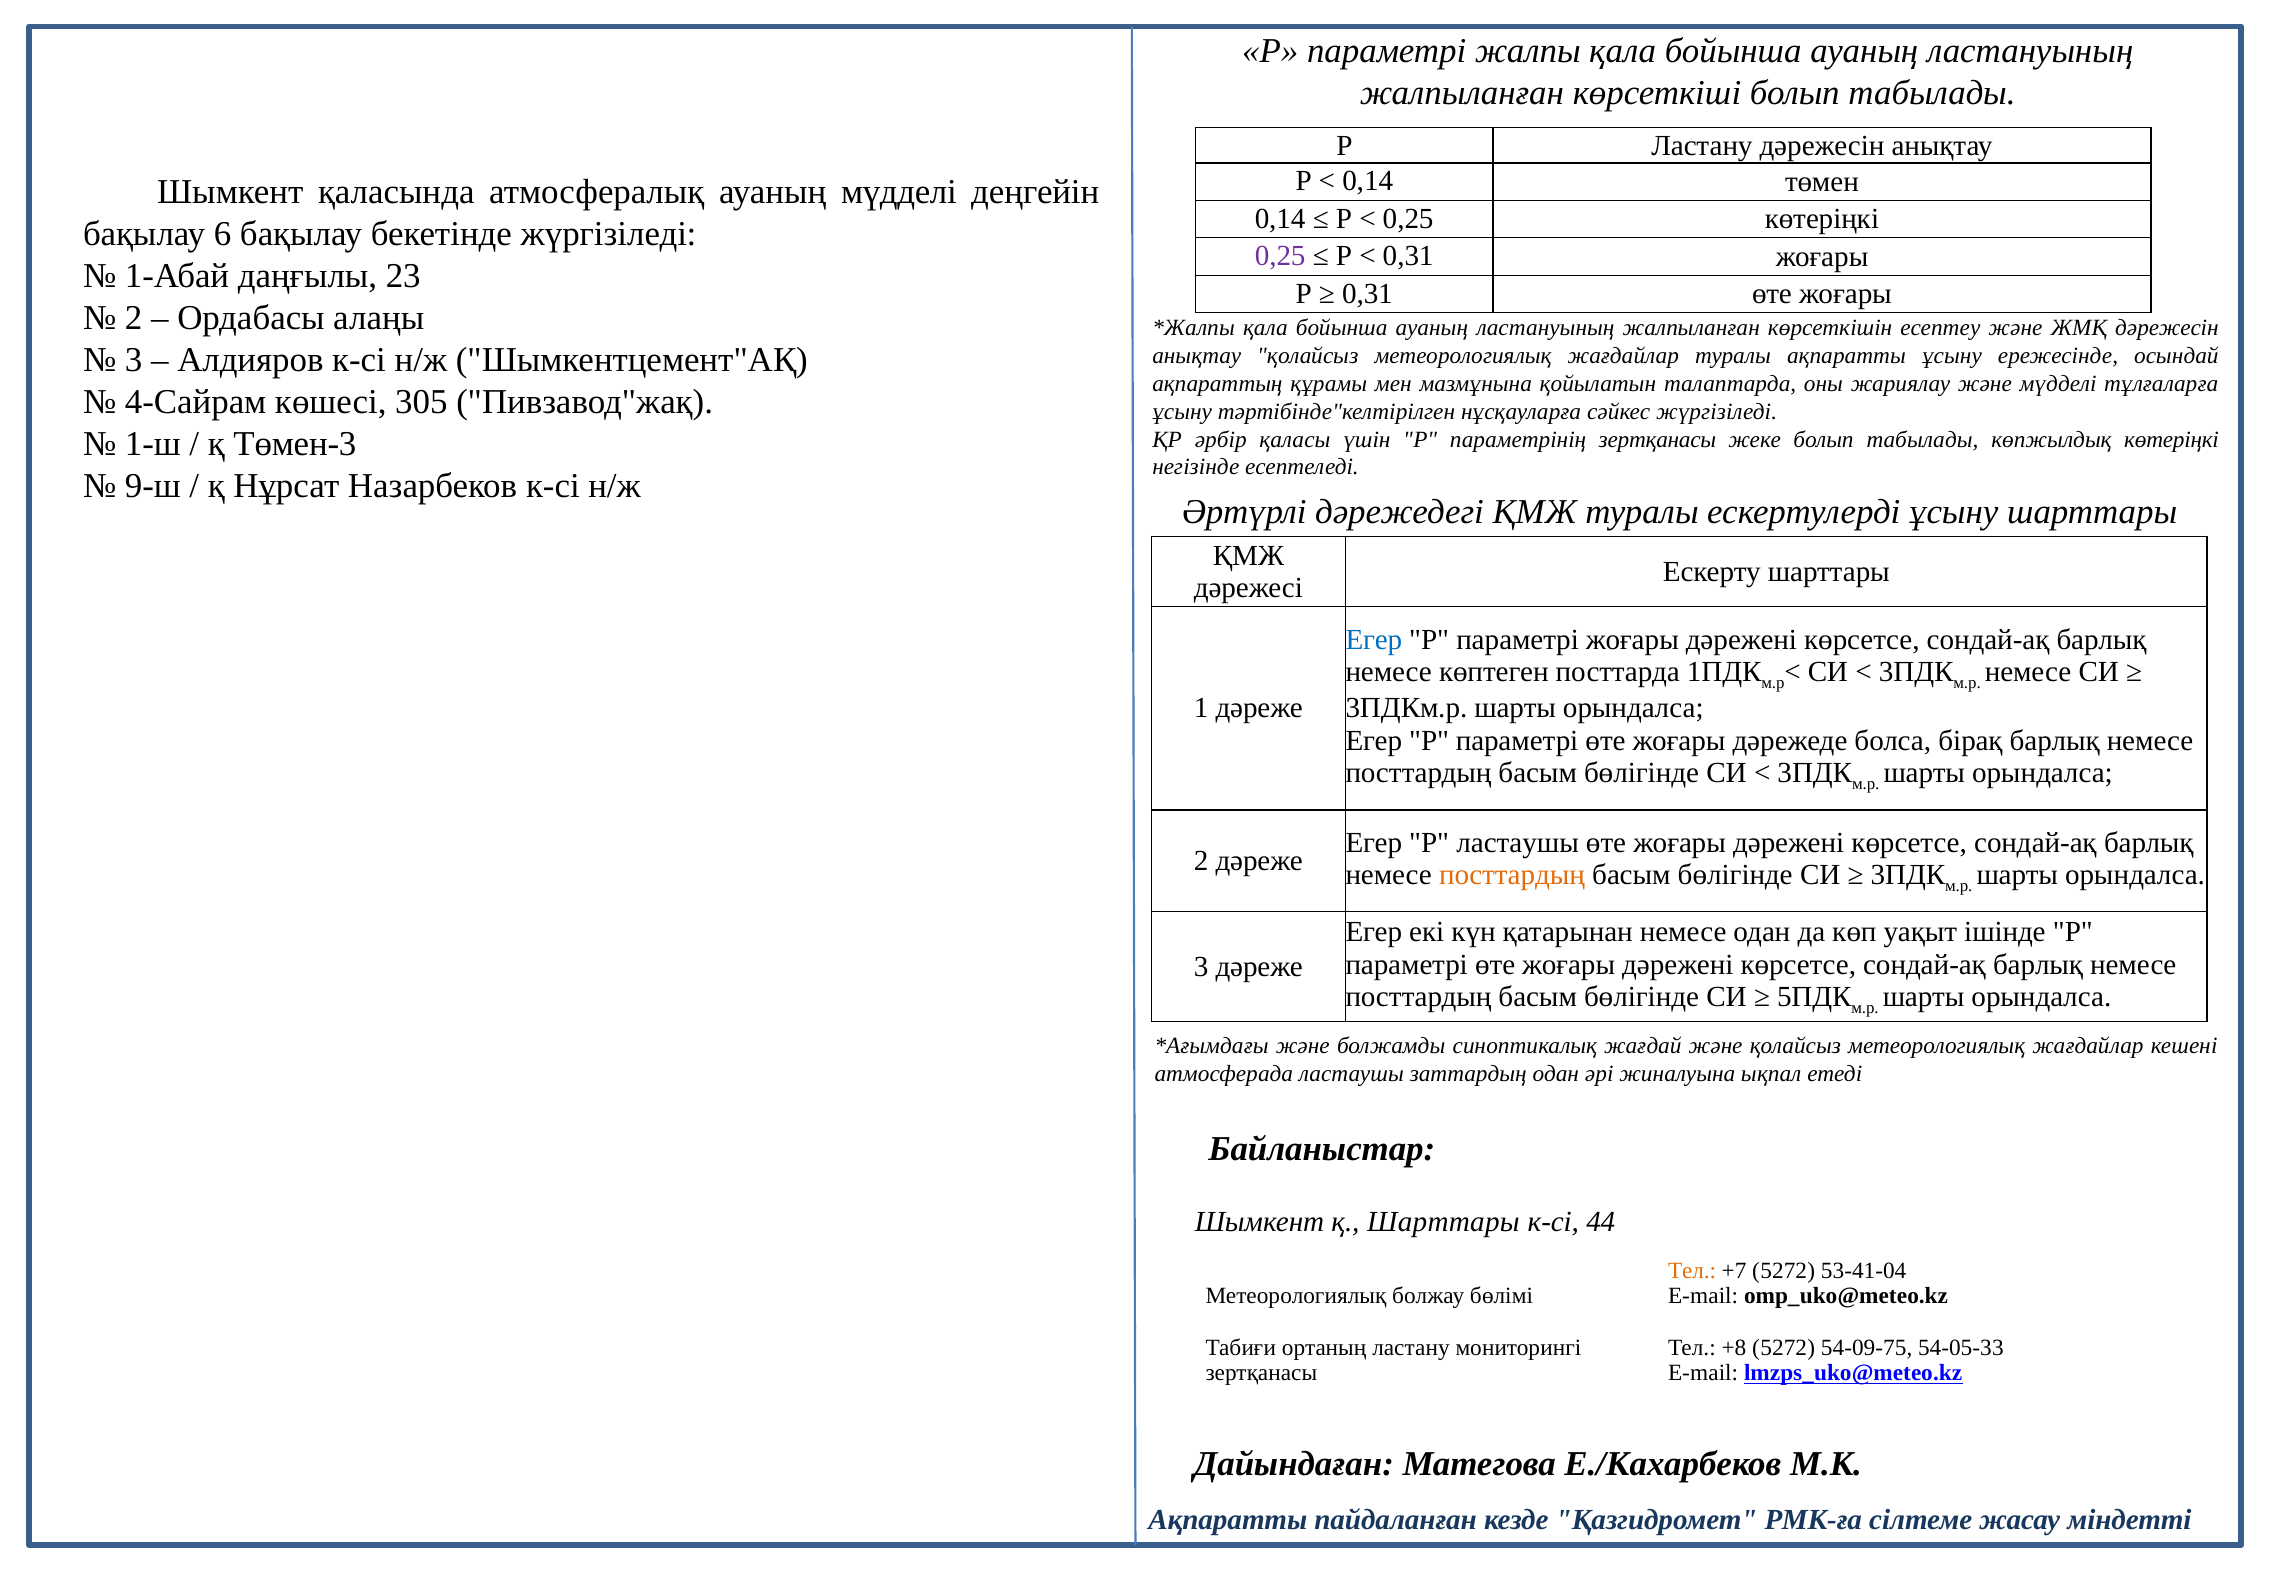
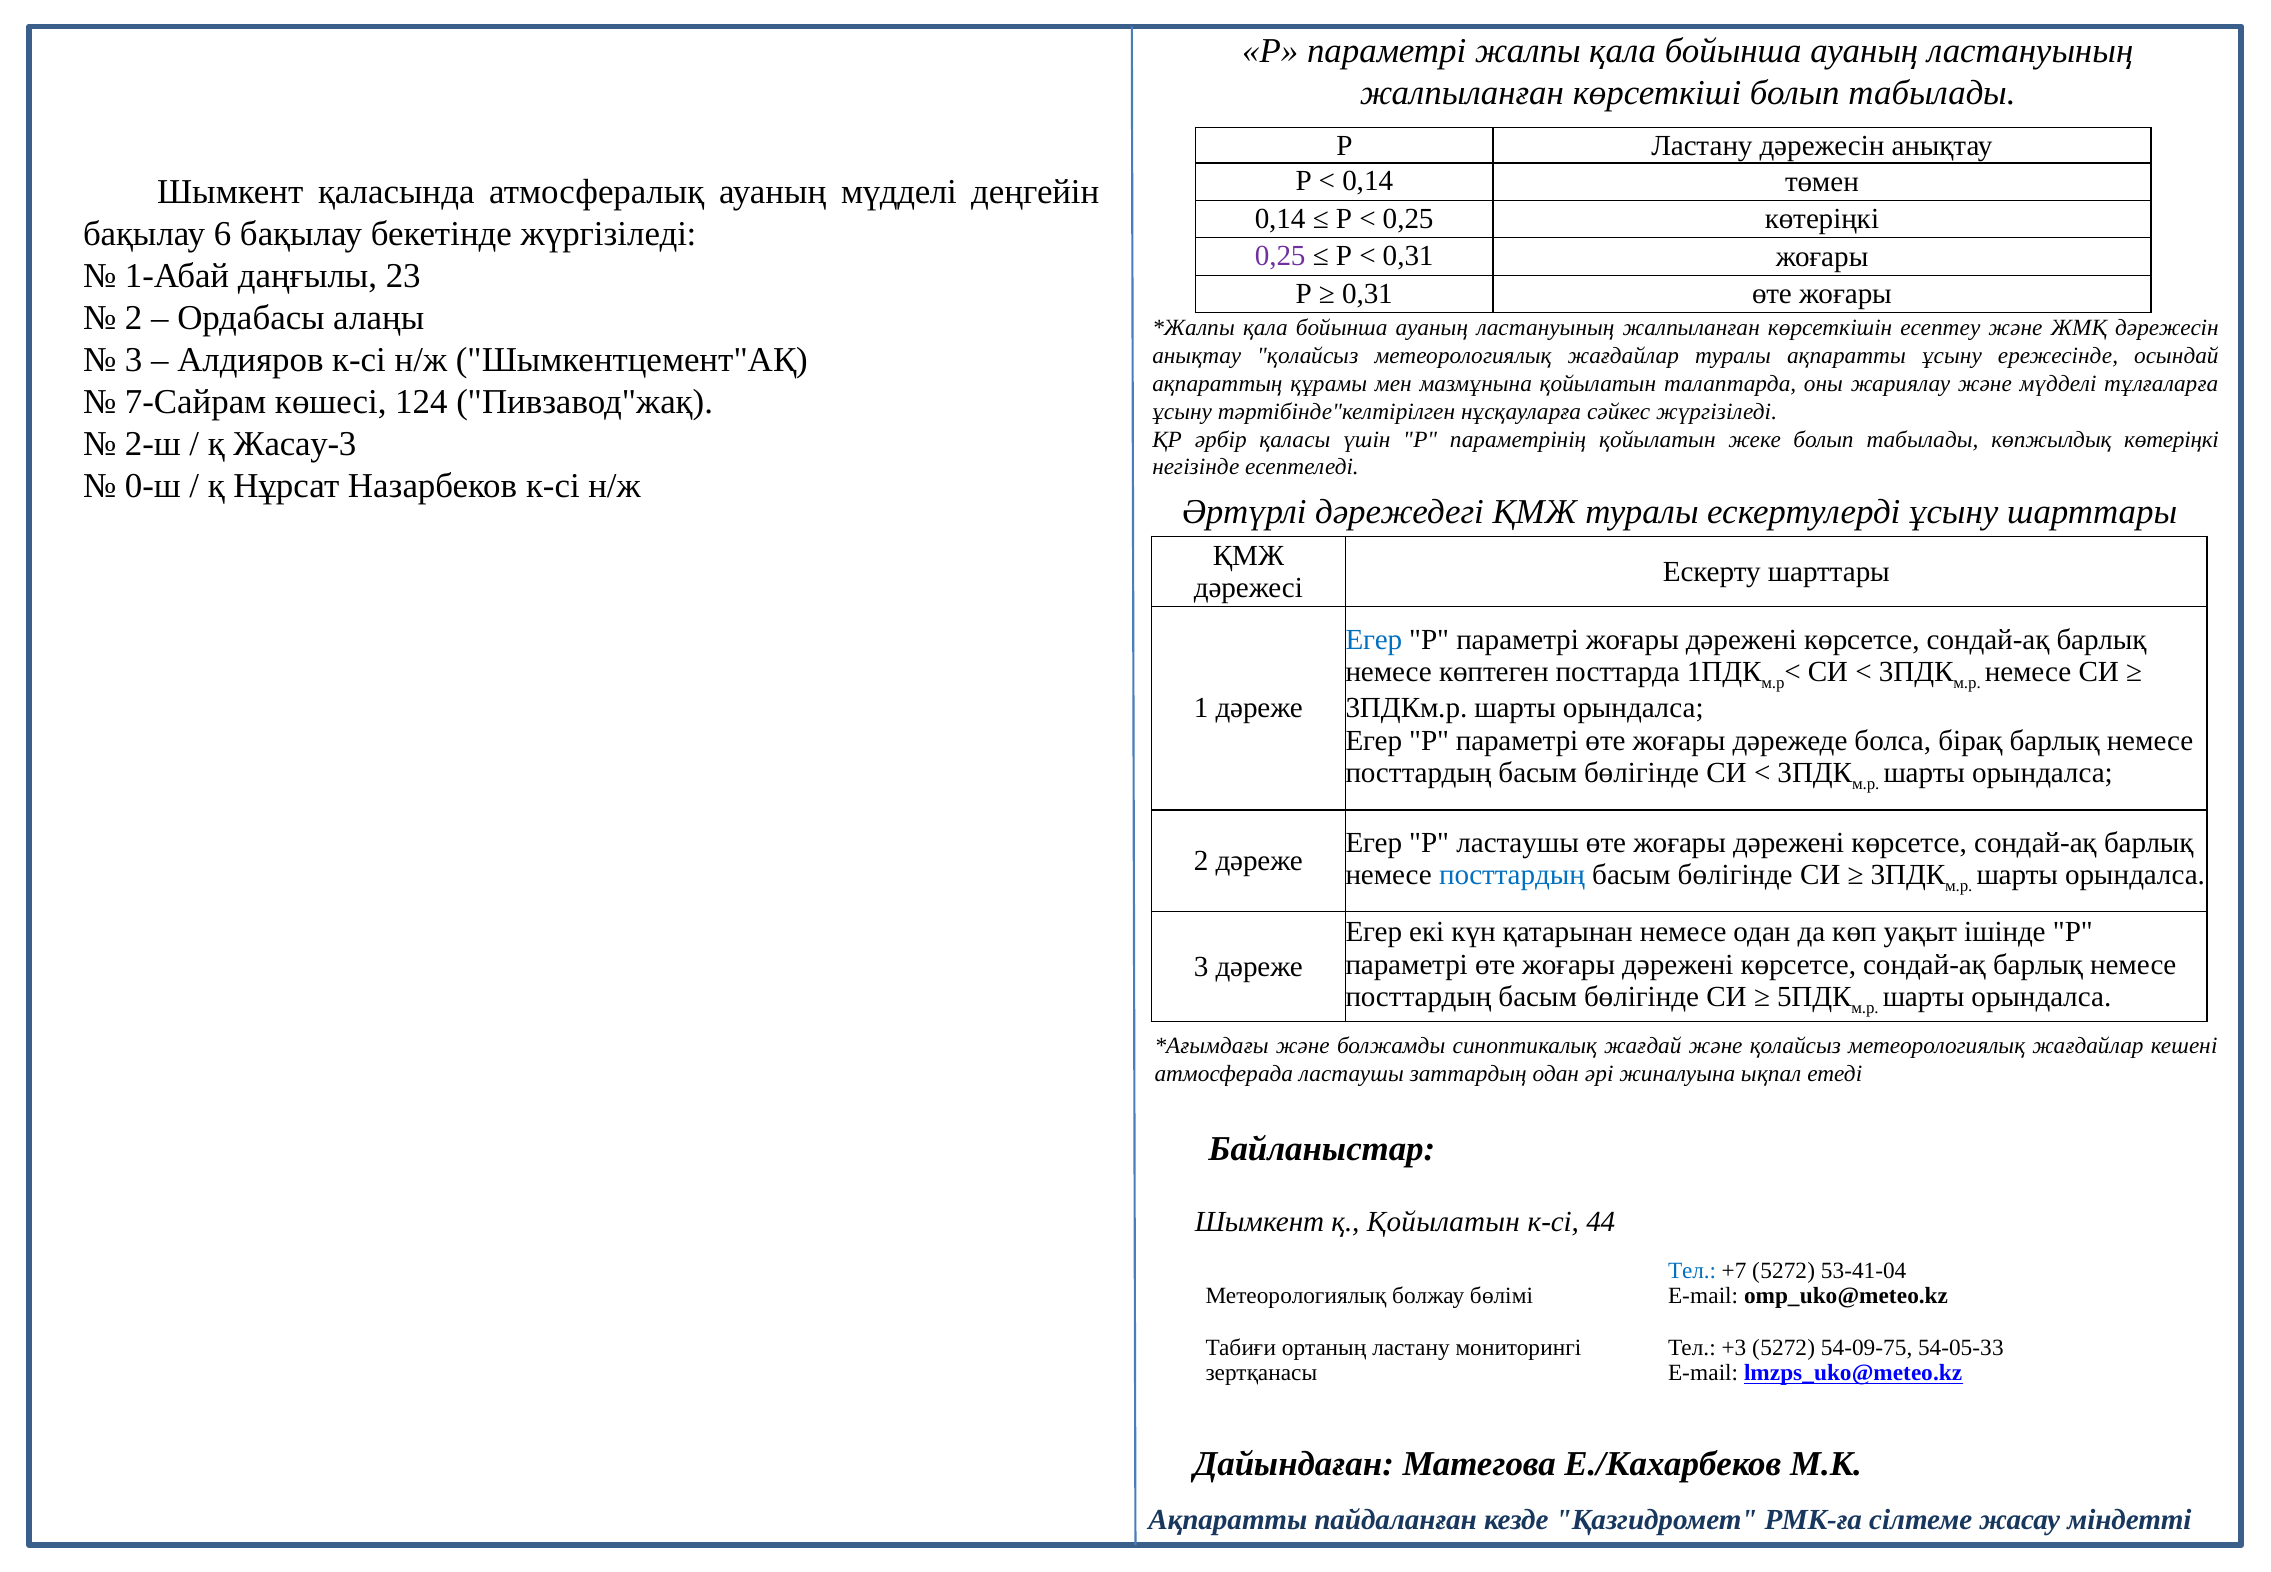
4-Сайрам: 4-Сайрам -> 7-Сайрам (196, 402)
305: 305 -> 124 (421, 402)
1-ш: 1-ш -> 2-ш (153, 444)
Төмен-3: Төмен-3 -> Жасау-3 (295, 444)
параметрінің зертқанасы: зертқанасы -> қойылатын (1657, 439)
9-ш: 9-ш -> 0-ш (153, 486)
посттардың colour: orange -> blue (1512, 875)
қ Шарттары: Шарттары -> Қойылатын (1443, 1222)
Тел colour: orange -> blue (1692, 1271)
+8: +8 -> +3 (1734, 1348)
